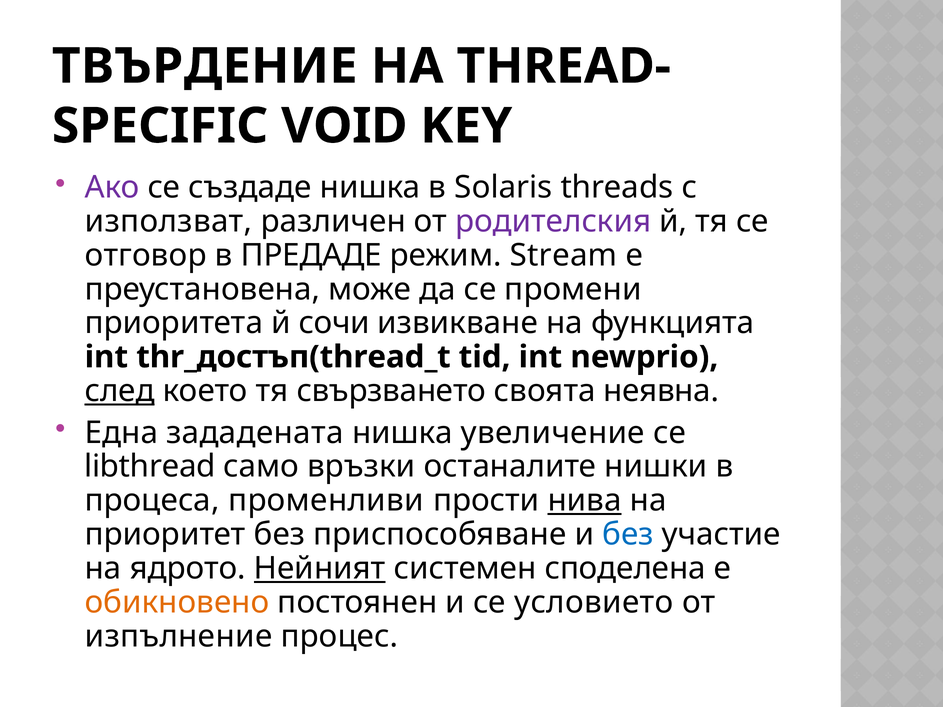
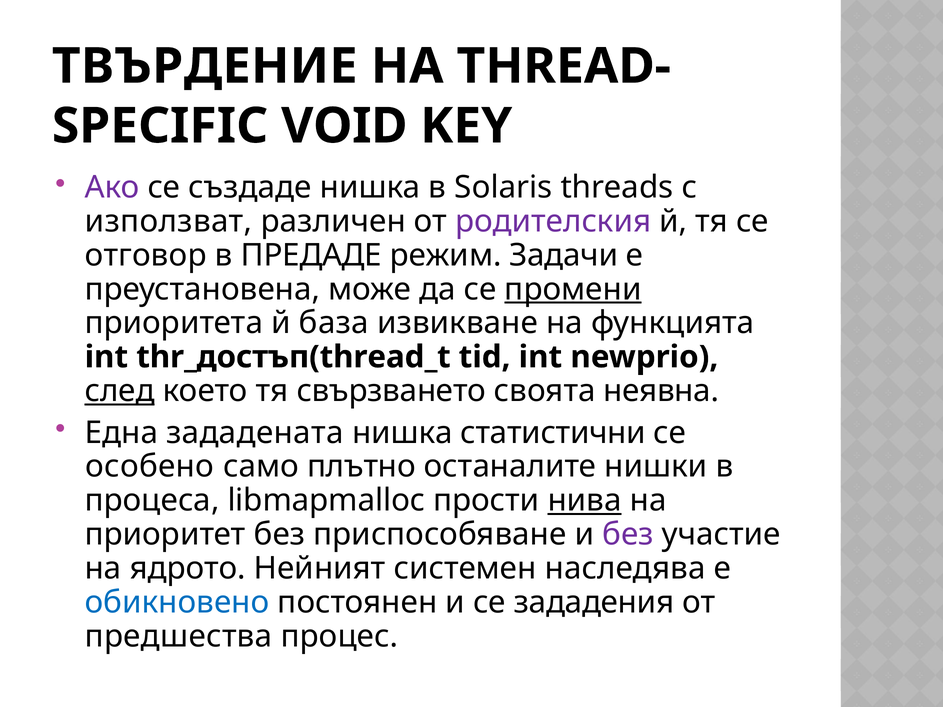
Stream: Stream -> Задачи (564, 255)
промени underline: none -> present (573, 289)
сочи: сочи -> база (334, 323)
увеличение: увеличение -> статистични (553, 433)
libthread: libthread -> особено (150, 467)
връзки: връзки -> плътно (361, 467)
променливи: променливи -> libmapmalloc (326, 501)
без colour: blue -> purple (628, 535)
Нейният underline: present -> none (320, 569)
споделена: споделена -> наследява (625, 569)
обикновено colour: orange -> blue (177, 602)
условието: условието -> зададения (594, 602)
изпълнение: изпълнение -> предшества (179, 636)
